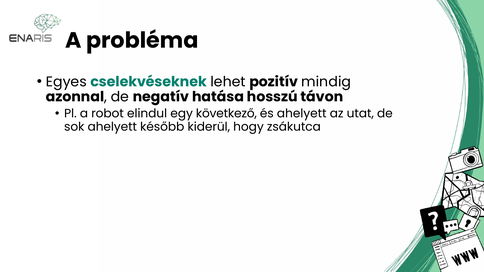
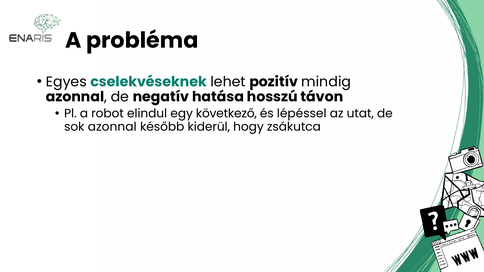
és ahelyett: ahelyett -> lépéssel (302, 114)
sok ahelyett: ahelyett -> azonnal (112, 127)
